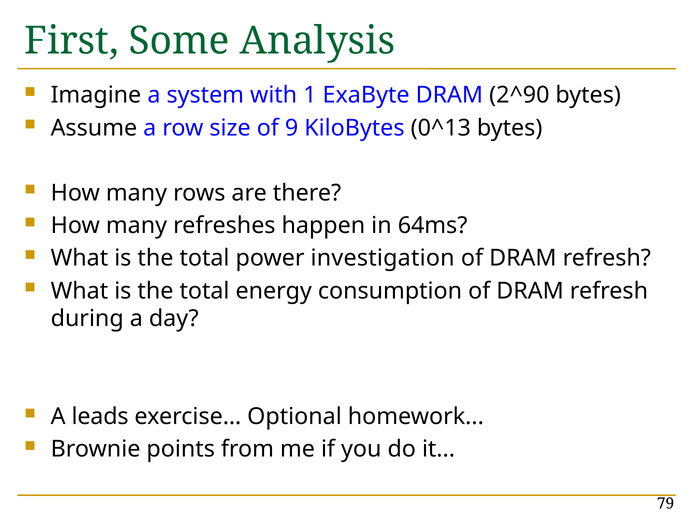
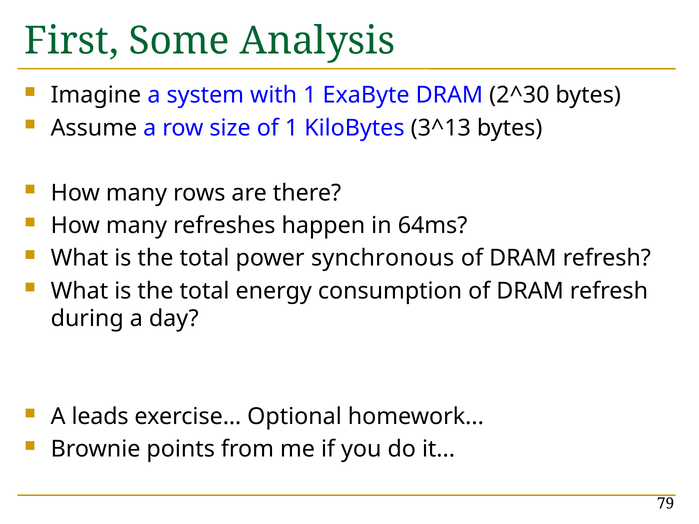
2^90: 2^90 -> 2^30 (519, 95)
of 9: 9 -> 1 (292, 128)
0^13: 0^13 -> 3^13 (441, 128)
investigation: investigation -> synchronous (383, 258)
